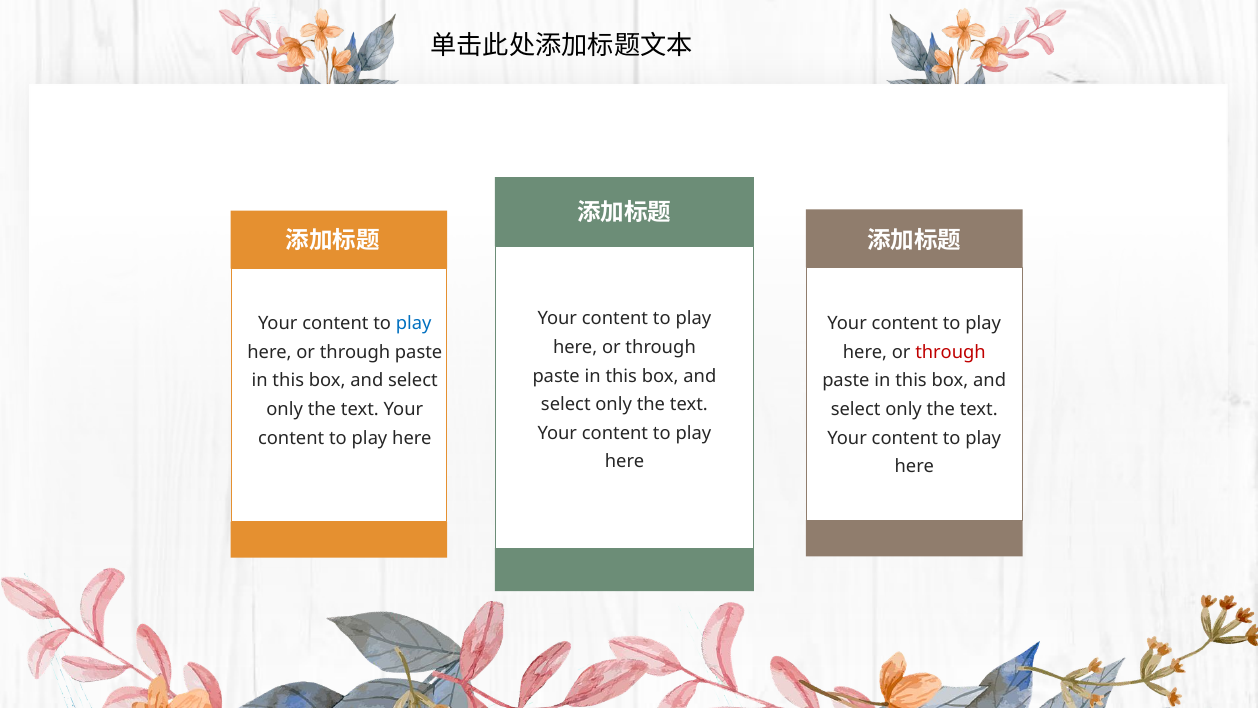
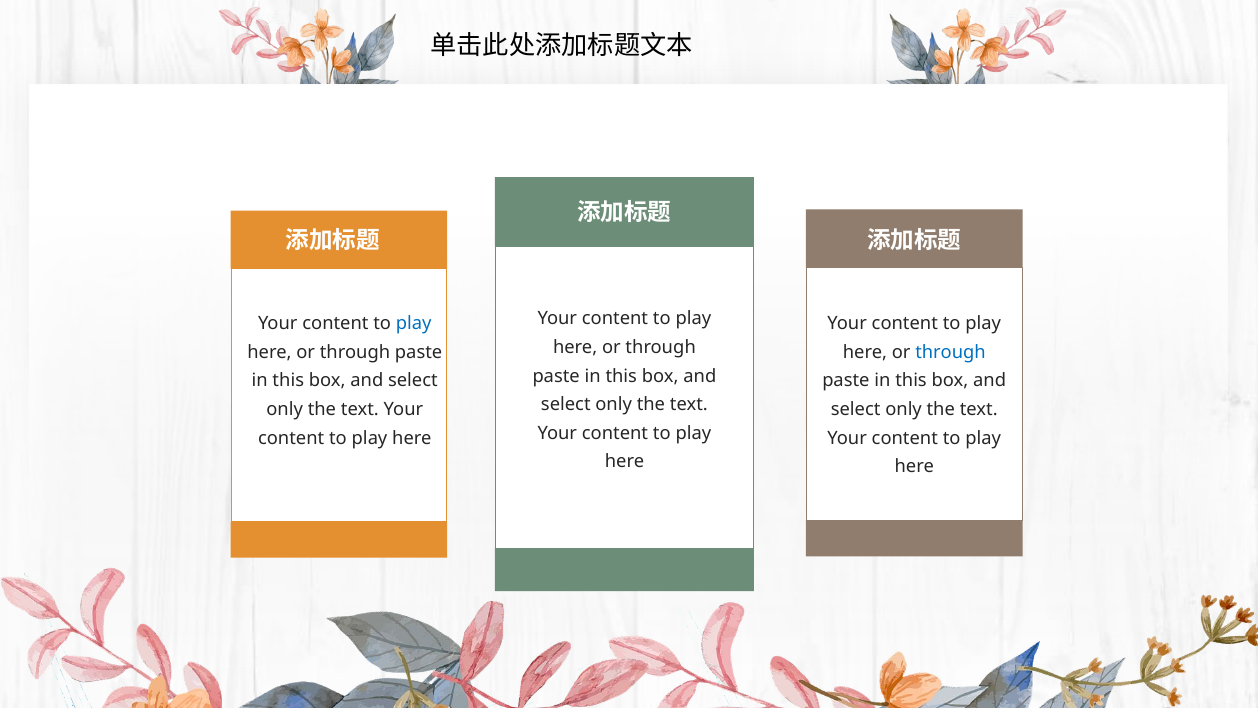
through colour: red -> blue (950, 352)
